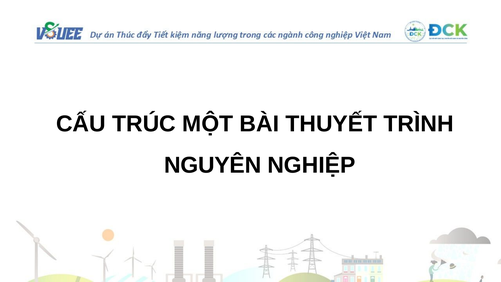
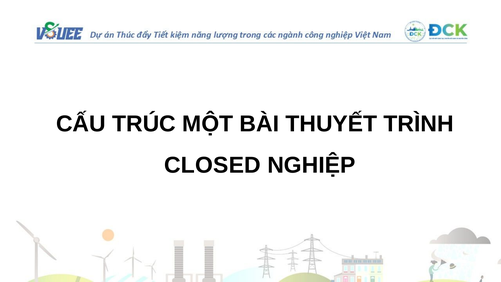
NGUYÊN: NGUYÊN -> CLOSED (212, 165)
